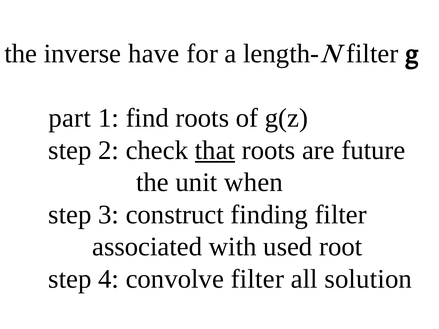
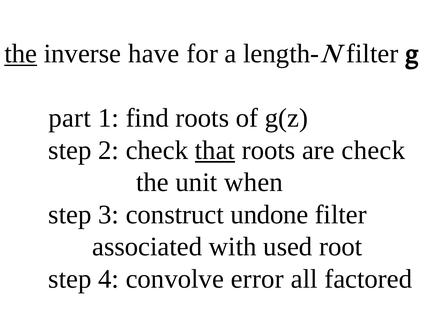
the underline: none -> present (21, 54)
are future: future -> check (373, 150)
finding: finding -> undone (269, 215)
convolve filter: filter -> error (257, 279)
solution: solution -> factored (368, 279)
